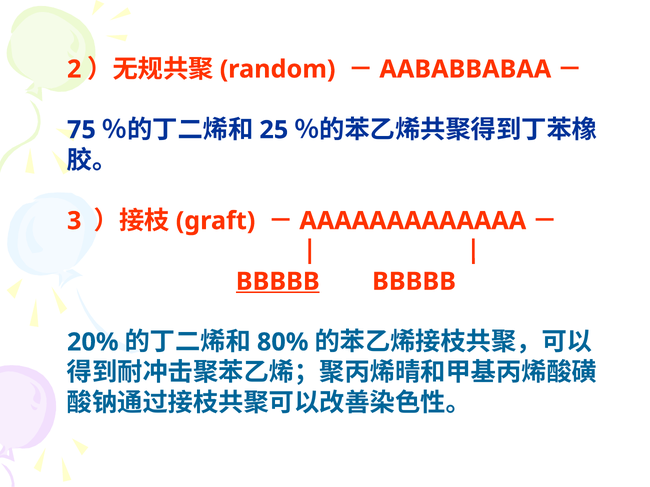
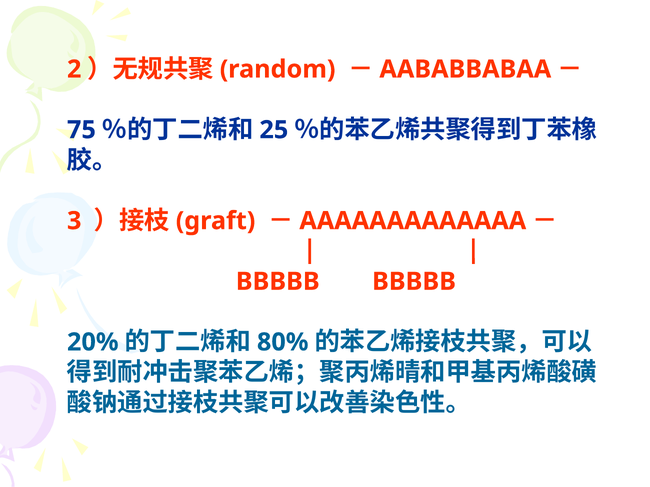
BBBBB underline: present -> none (278, 282)
